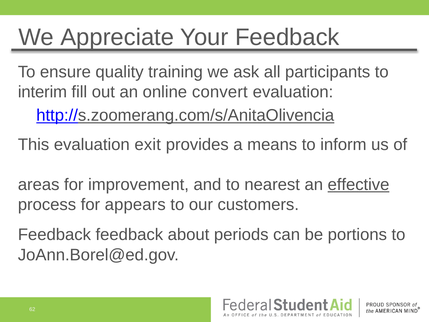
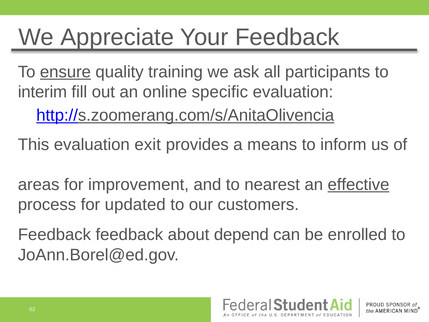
ensure underline: none -> present (65, 72)
convert: convert -> specific (220, 92)
appears: appears -> updated (135, 205)
periods: periods -> depend (241, 235)
portions: portions -> enrolled (357, 235)
